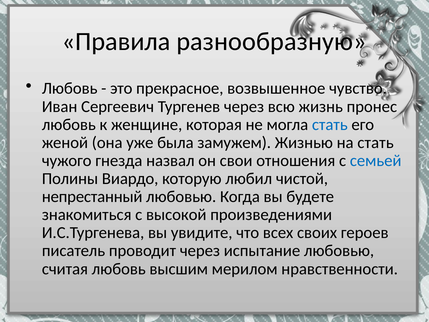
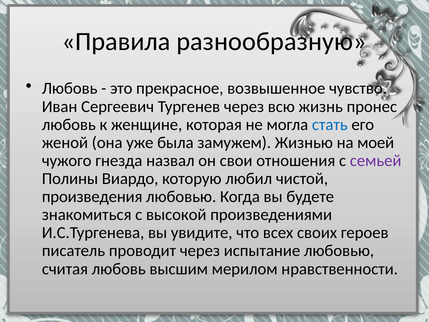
на стать: стать -> моей (376, 142)
семьей colour: blue -> purple (376, 160)
непрестанный: непрестанный -> произведения (92, 197)
